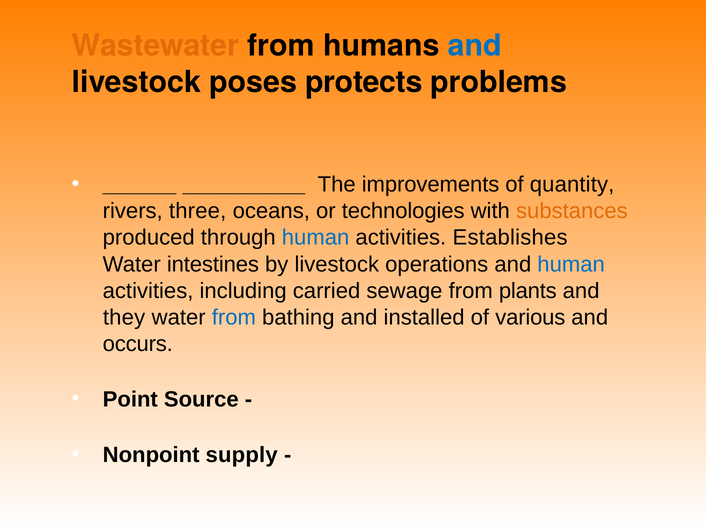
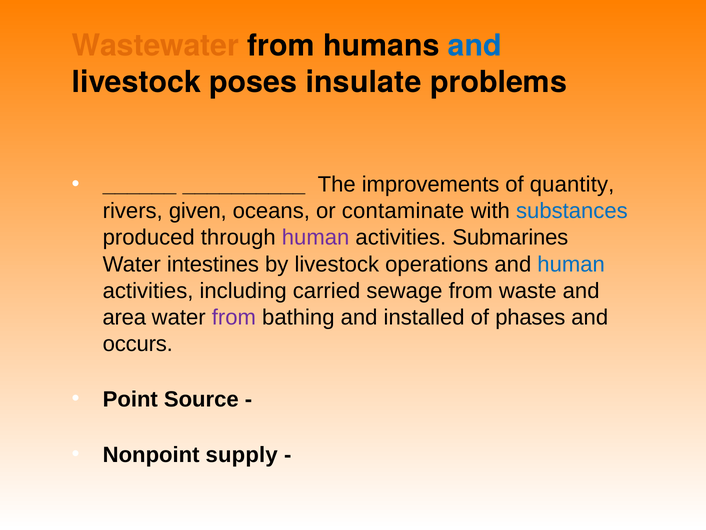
protects: protects -> insulate (364, 82)
three: three -> given (198, 211)
technologies: technologies -> contaminate (403, 211)
substances colour: orange -> blue (572, 211)
human colour: blue -> purple (316, 237)
Establishes: Establishes -> Submarines (510, 237)
plants: plants -> waste (528, 290)
they: they -> area (124, 317)
from colour: blue -> purple (234, 317)
various: various -> phases (530, 317)
